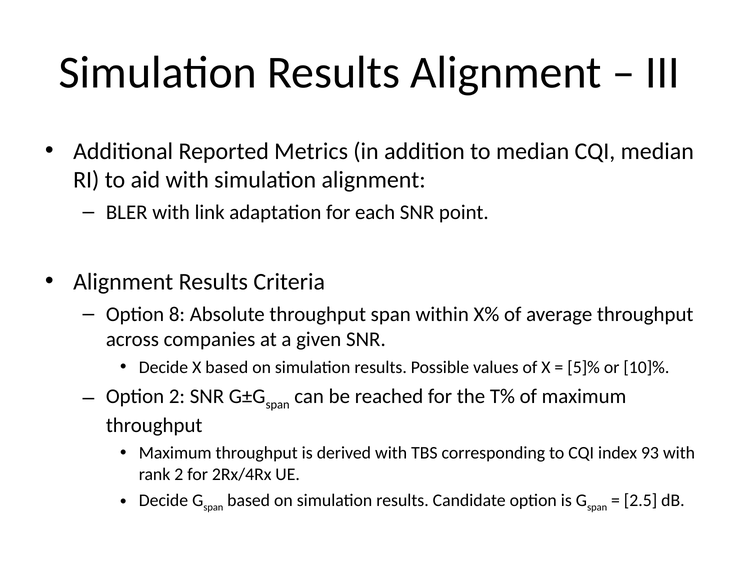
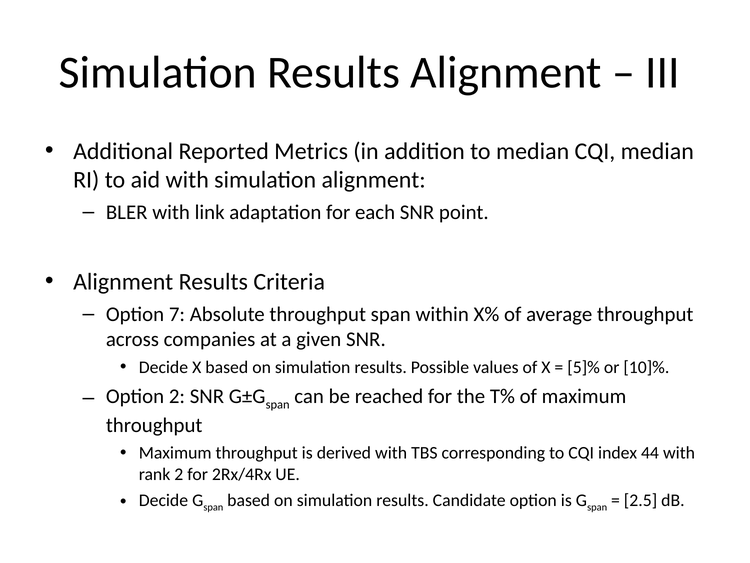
8: 8 -> 7 (177, 314)
93: 93 -> 44 (650, 453)
